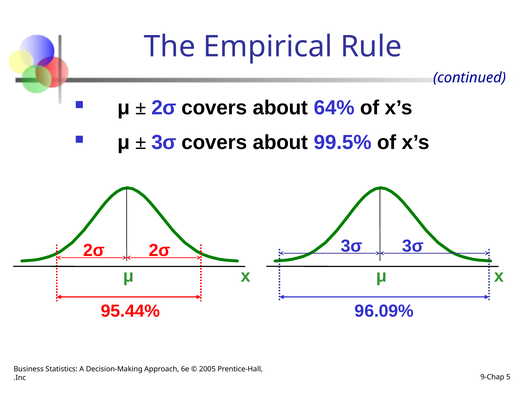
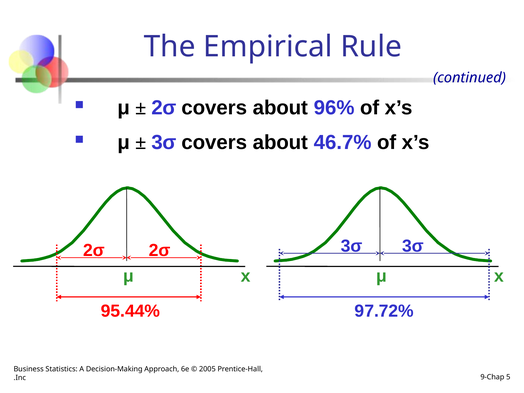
64%: 64% -> 96% (334, 108)
99.5%: 99.5% -> 46.7% (343, 142)
96.09%: 96.09% -> 97.72% (384, 311)
